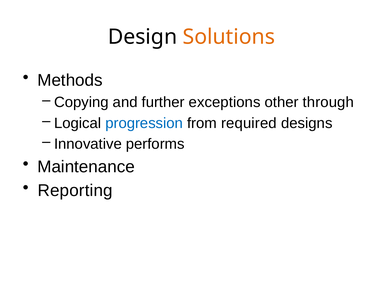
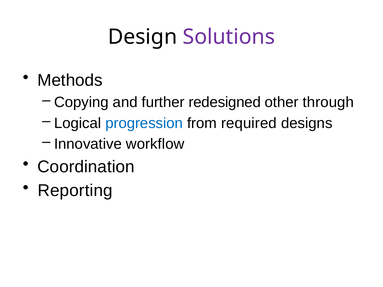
Solutions colour: orange -> purple (229, 37)
exceptions: exceptions -> redesigned (225, 102)
performs: performs -> workflow (155, 144)
Maintenance: Maintenance -> Coordination (86, 167)
